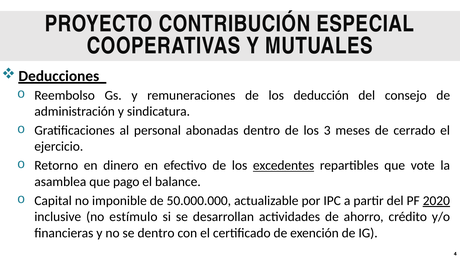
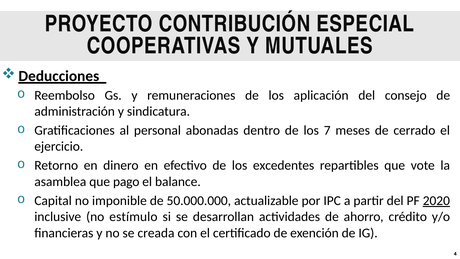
deducción: deducción -> aplicación (321, 95)
3: 3 -> 7 (327, 130)
excedentes underline: present -> none (284, 165)
se dentro: dentro -> creada (156, 233)
